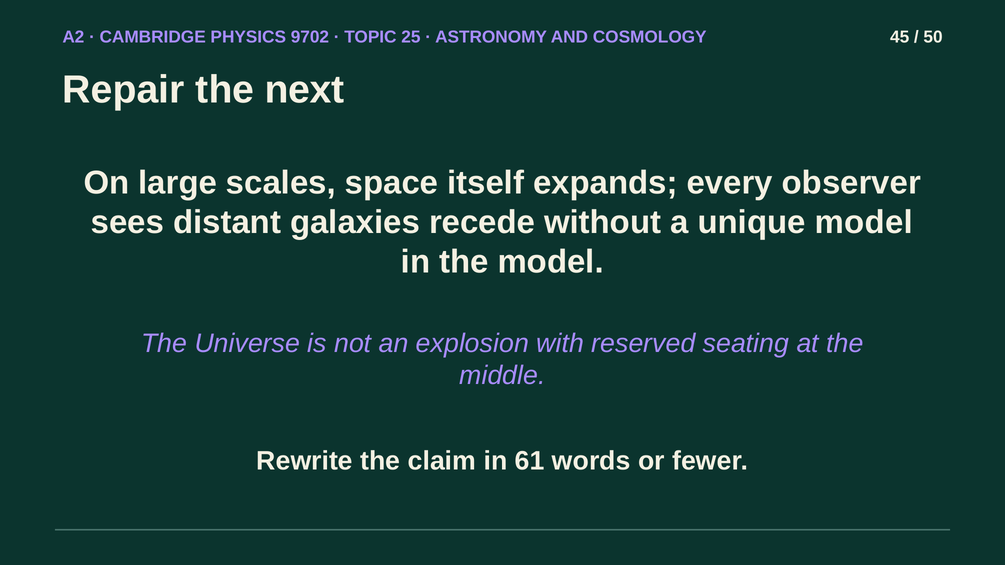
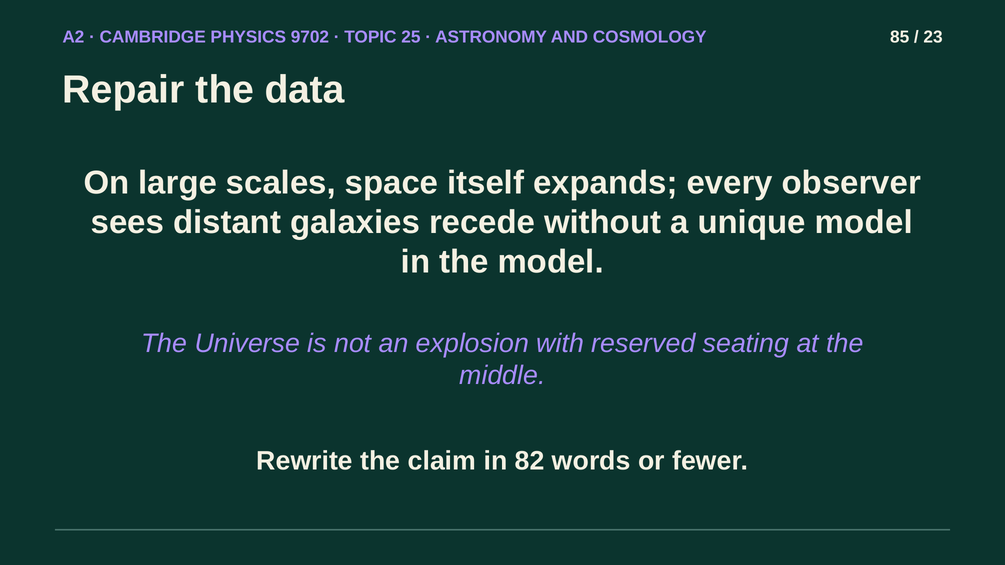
45: 45 -> 85 (900, 37)
50: 50 -> 23 (933, 37)
next: next -> data (305, 90)
61: 61 -> 82 (530, 461)
